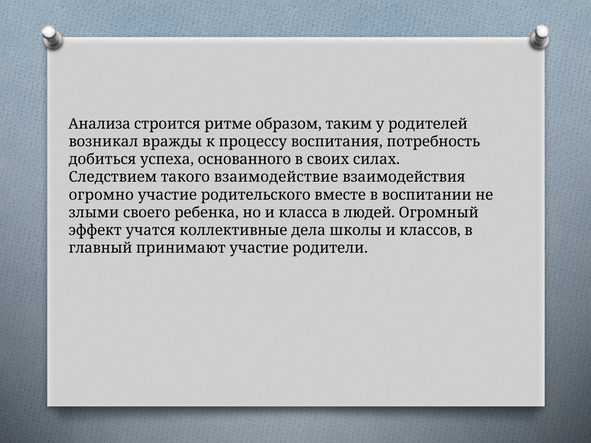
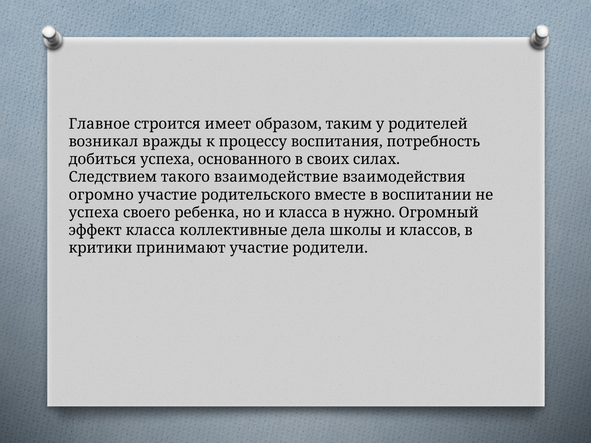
Анализа: Анализа -> Главное (99, 124)
ритме: ритме -> имеет (228, 124)
злыми: злыми -> успеха (94, 213)
людей: людей -> нужно (369, 213)
эффект учатся: учатся -> класса (151, 230)
главный: главный -> критики (100, 248)
